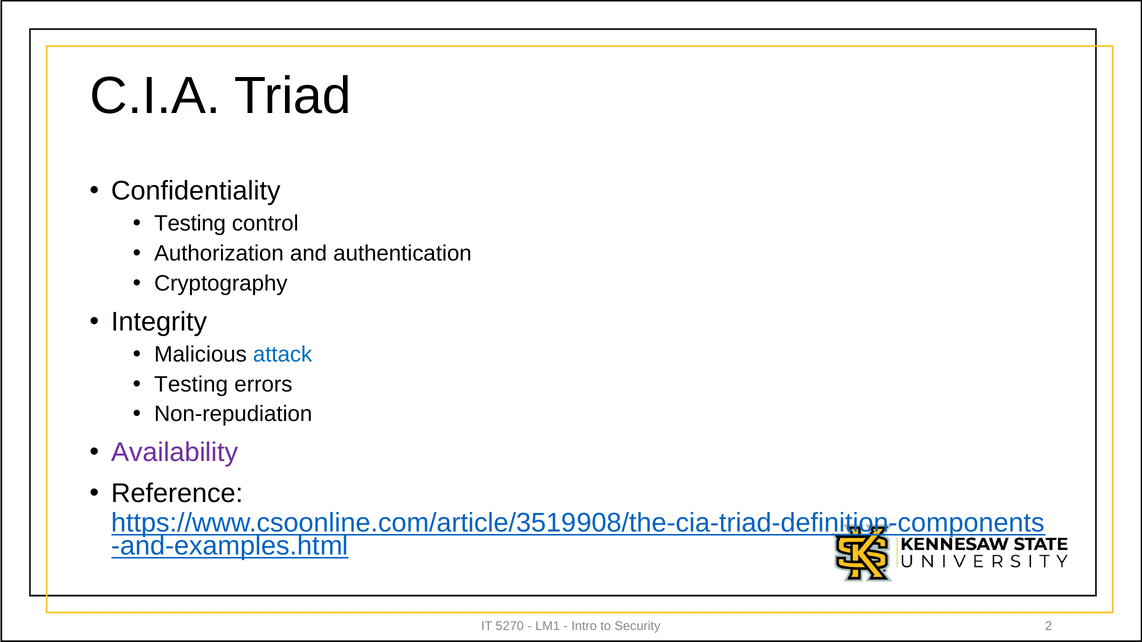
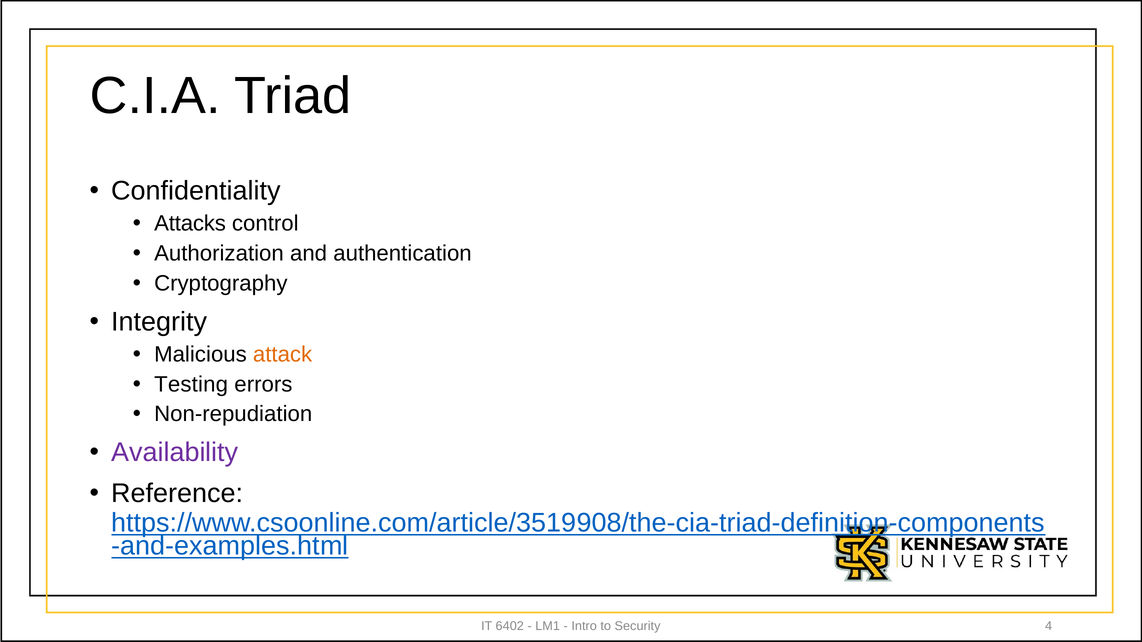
Testing: Testing -> Attacks (190, 224)
attack colour: blue -> orange (283, 355)
5270: 5270 -> 6402 (510, 626)
2: 2 -> 4 (1049, 626)
